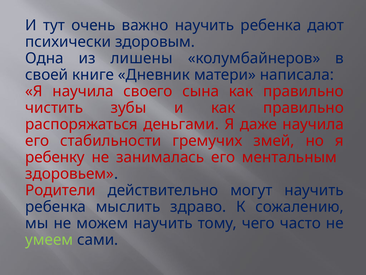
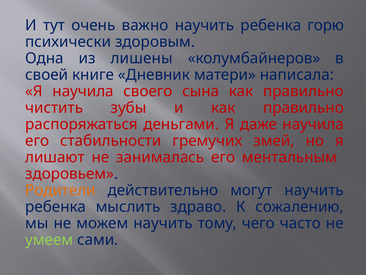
дают: дают -> горю (326, 25)
ребенку: ребенку -> лишают (55, 157)
Родители colour: red -> orange (60, 190)
